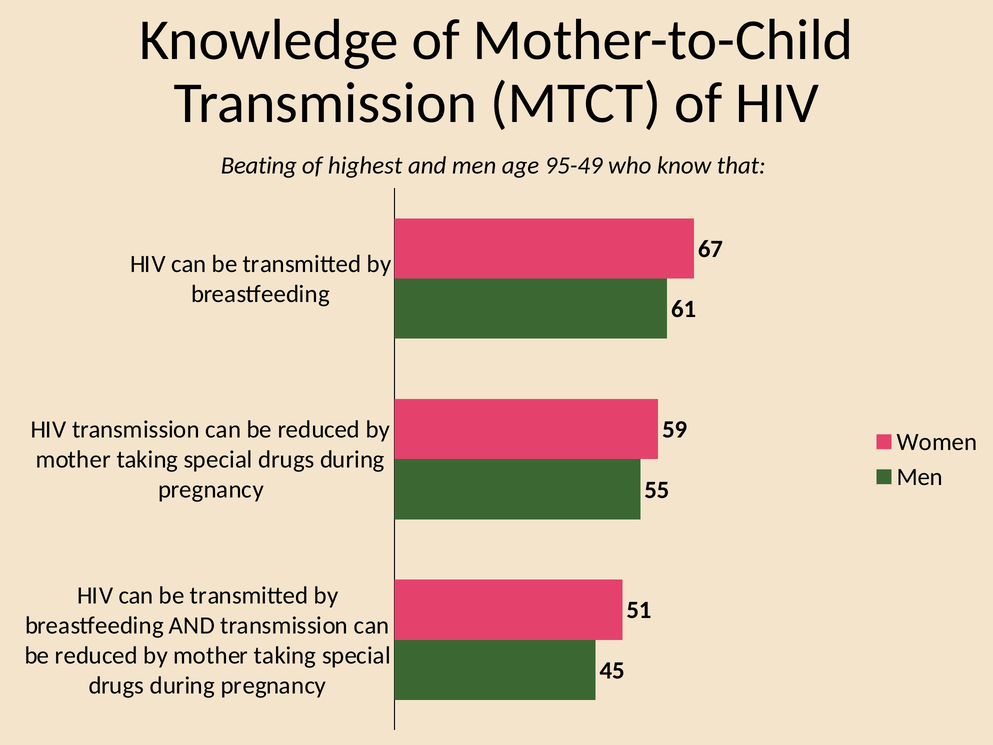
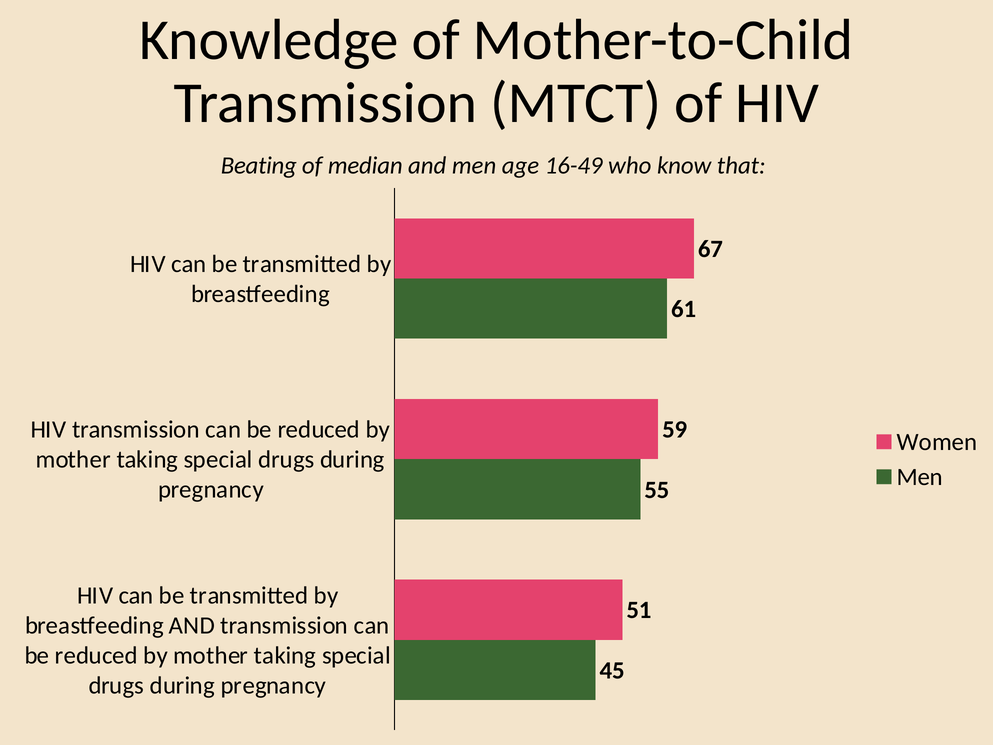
highest: highest -> median (365, 165)
95-49: 95-49 -> 16-49 (574, 165)
